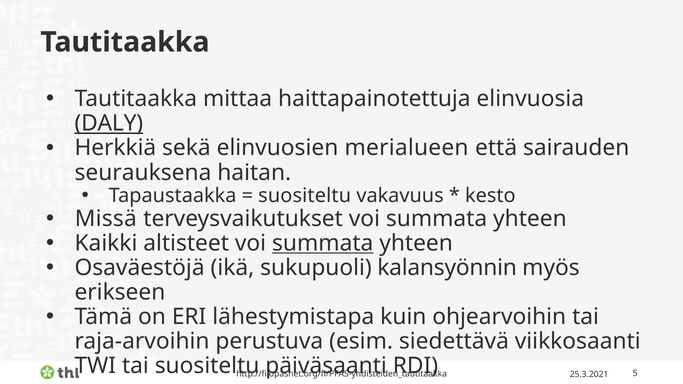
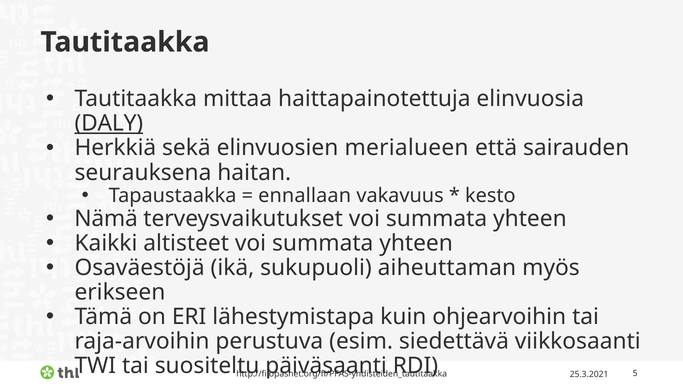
suositeltu: suositeltu -> ennallaan (305, 196)
Missä: Missä -> Nämä (106, 219)
summata underline: present -> none (323, 243)
kalansyönnin: kalansyönnin -> aiheuttaman (447, 268)
